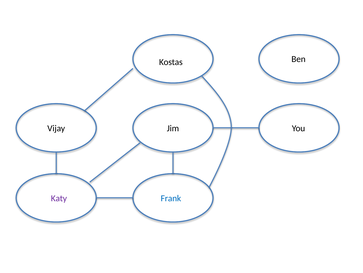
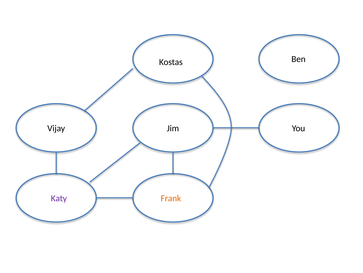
Frank colour: blue -> orange (171, 198)
